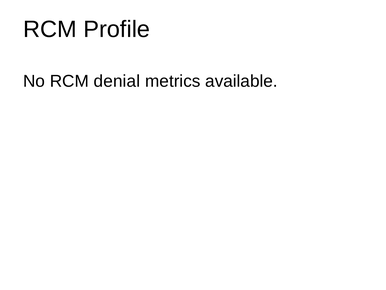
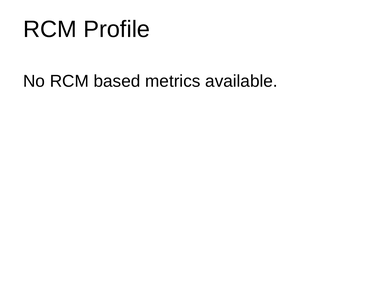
denial: denial -> based (117, 81)
